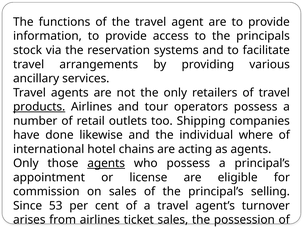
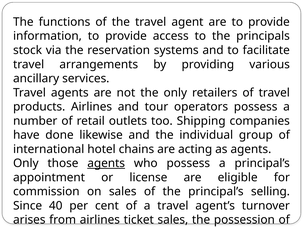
products underline: present -> none (39, 107)
where: where -> group (256, 135)
53: 53 -> 40 (56, 206)
